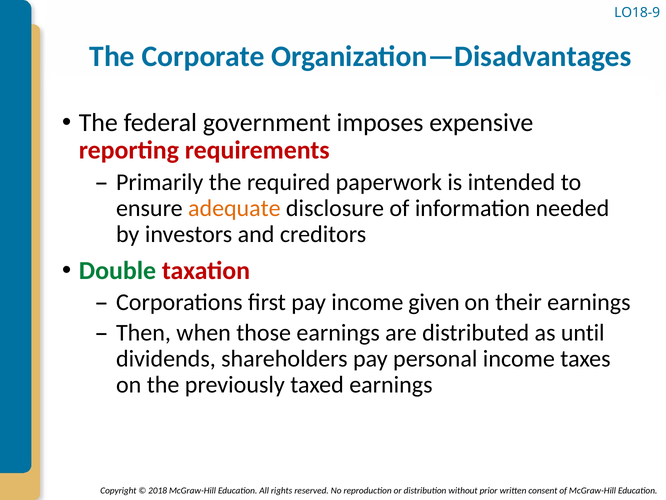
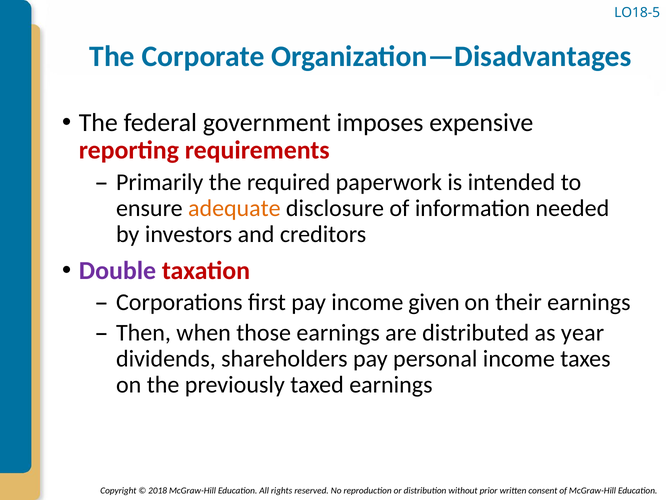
LO18-9: LO18-9 -> LO18-5 (637, 13)
Double colour: green -> purple (117, 270)
until: until -> year (583, 332)
